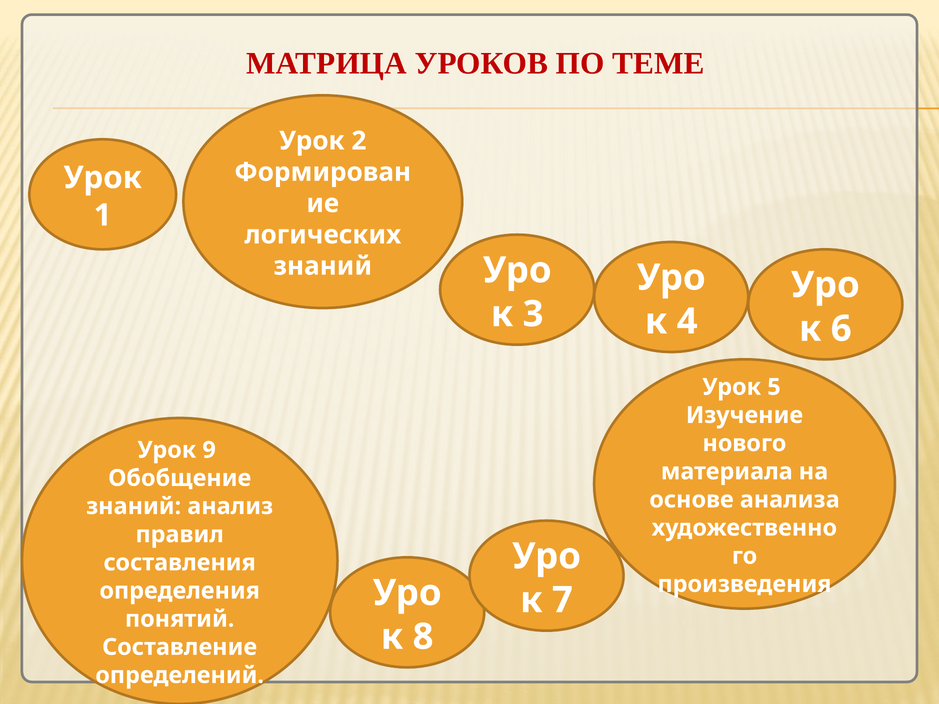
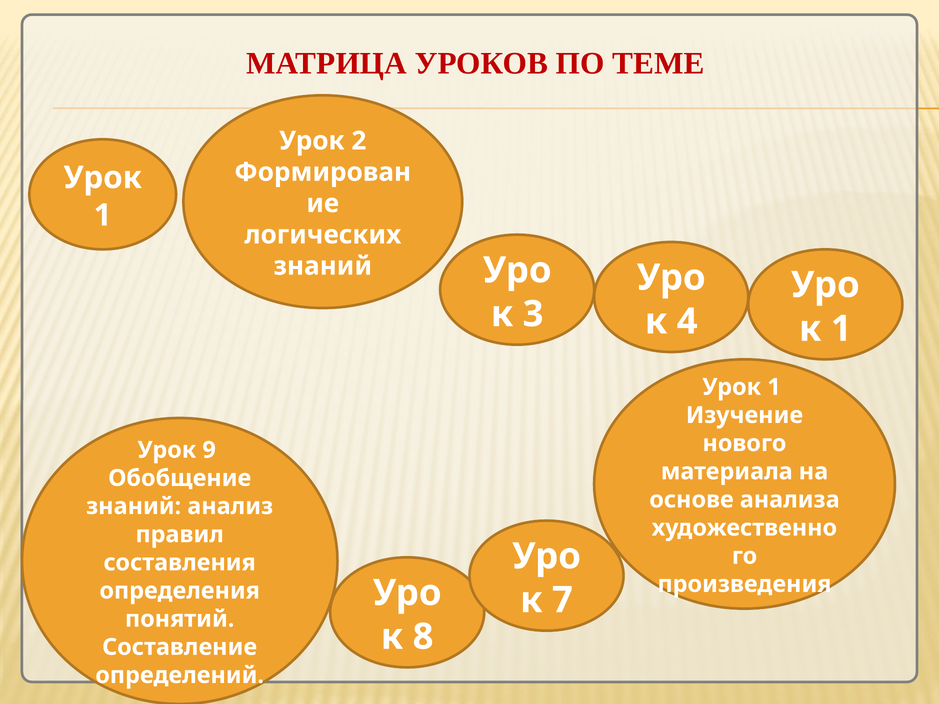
6: 6 -> 1 (841, 329)
5: 5 -> 1 (774, 387)
